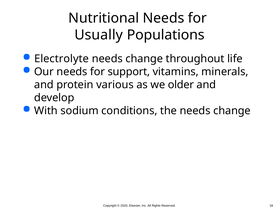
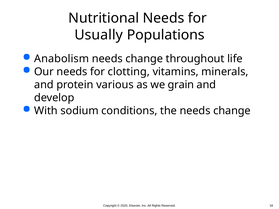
Electrolyte: Electrolyte -> Anabolism (62, 59)
support: support -> clotting (129, 72)
older: older -> grain (181, 85)
